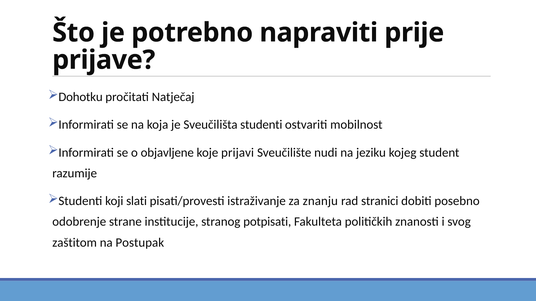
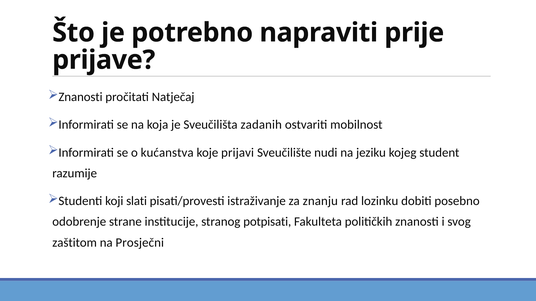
Dohotku: Dohotku -> Znanosti (81, 97)
Sveučilišta studenti: studenti -> zadanih (261, 125)
objavljene: objavljene -> kućanstva (167, 153)
stranici: stranici -> lozinku (380, 201)
Postupak: Postupak -> Prosječni (140, 243)
